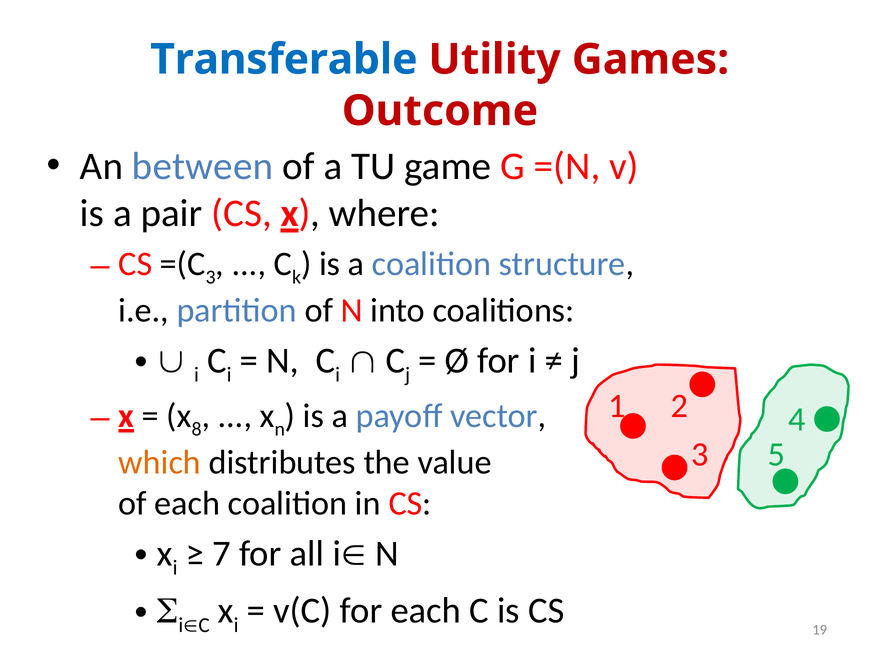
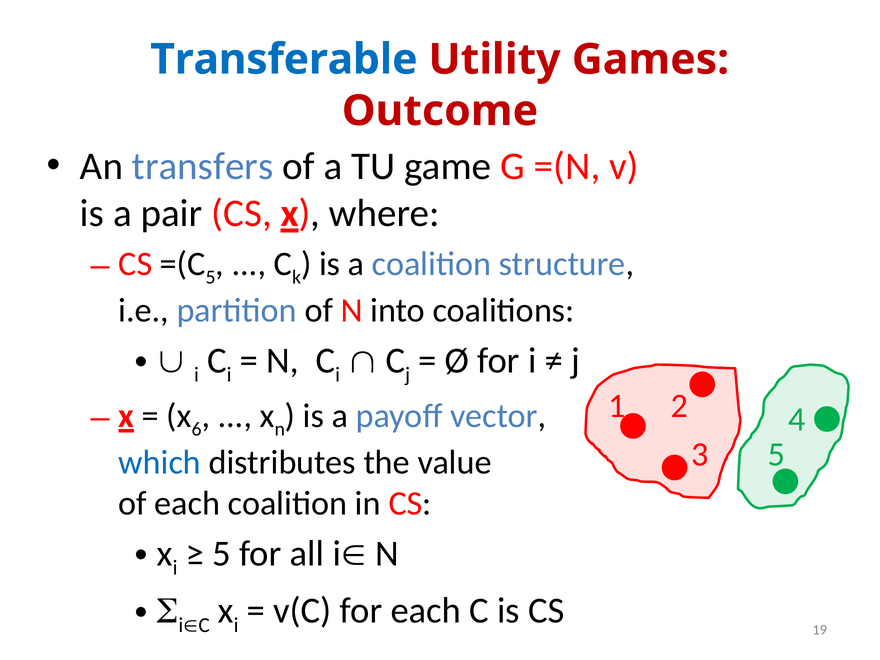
between: between -> transfers (203, 167)
3: 3 -> 5 (211, 277)
8: 8 -> 6 (197, 429)
which colour: orange -> blue (160, 462)
7: 7 -> 5 (222, 553)
